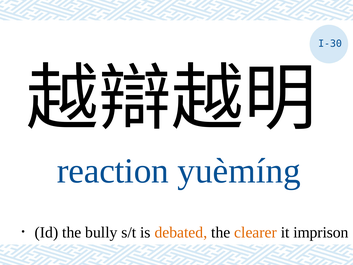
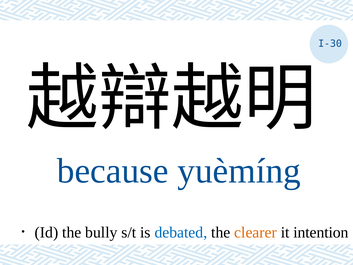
reaction: reaction -> because (113, 171)
debated colour: orange -> blue (181, 232)
imprison: imprison -> intention (321, 232)
